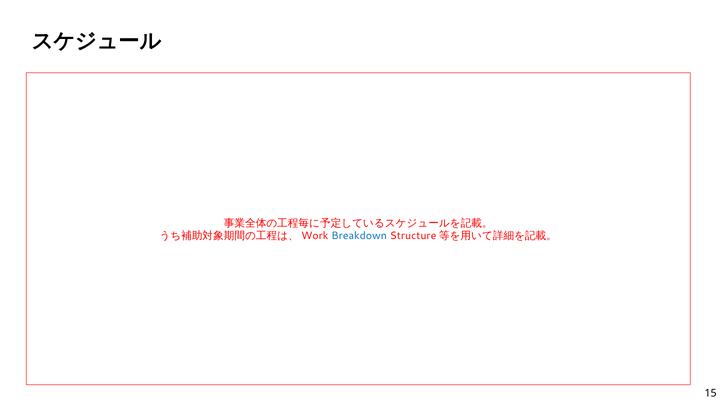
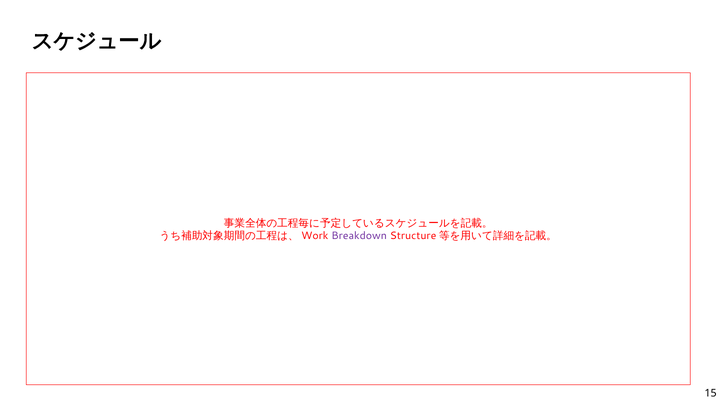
Breakdown colour: blue -> purple (359, 236)
